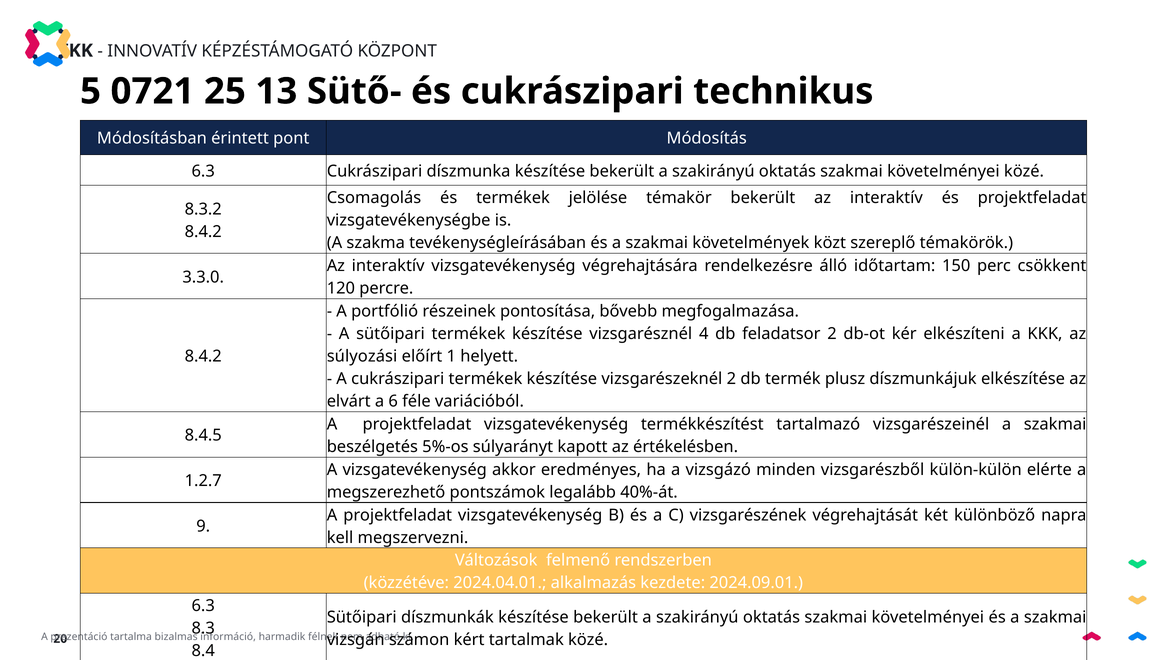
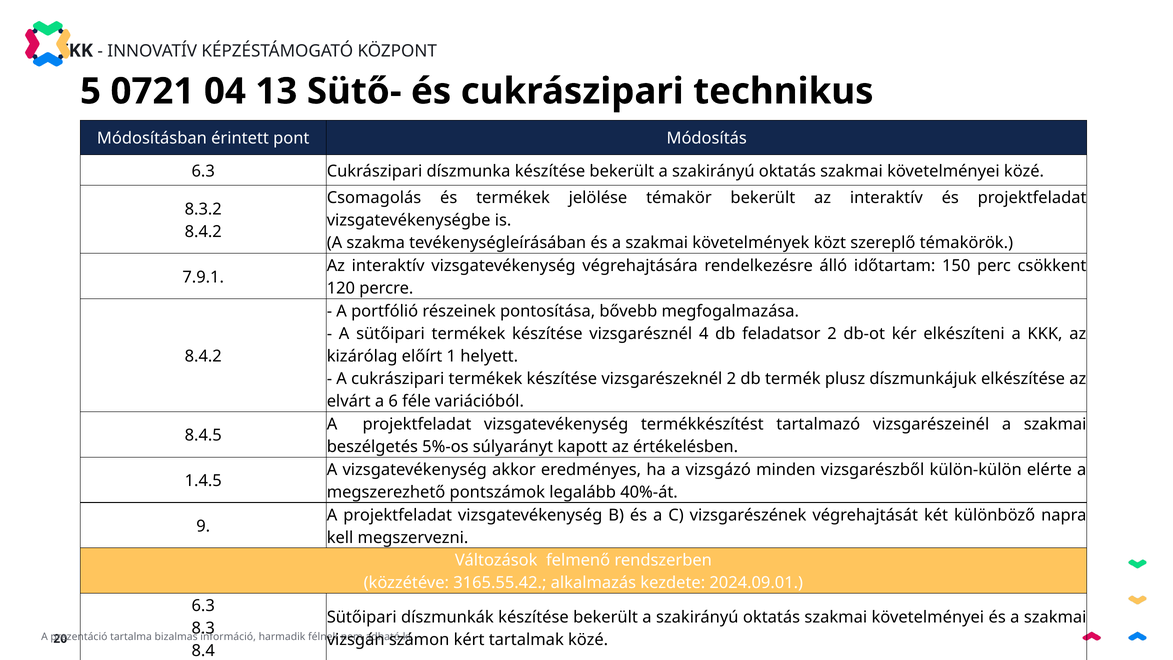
25: 25 -> 04 (225, 91)
3.3.0: 3.3.0 -> 7.9.1 (203, 277)
súlyozási: súlyozási -> kizárólag (362, 356)
1.2.7: 1.2.7 -> 1.4.5 (203, 481)
2024.04.01: 2024.04.01 -> 3165.55.42 (500, 583)
